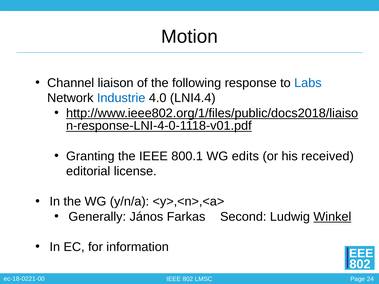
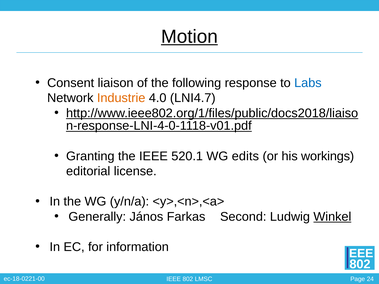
Motion underline: none -> present (189, 37)
Channel: Channel -> Consent (71, 83)
Industrie colour: blue -> orange (121, 98)
LNI4.4: LNI4.4 -> LNI4.7 (193, 98)
800.1: 800.1 -> 520.1 (187, 156)
received: received -> workings (328, 156)
